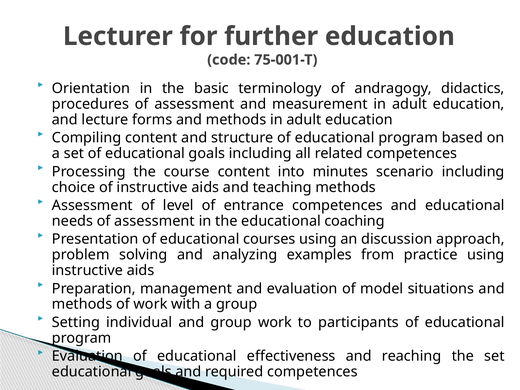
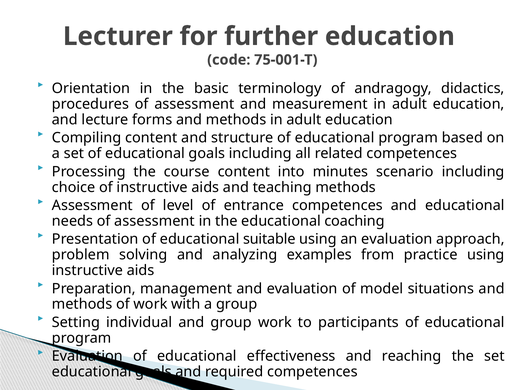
courses: courses -> suitable (269, 239)
an discussion: discussion -> evaluation (397, 239)
